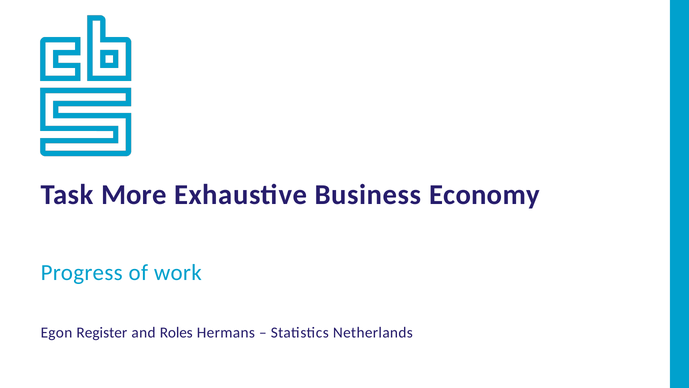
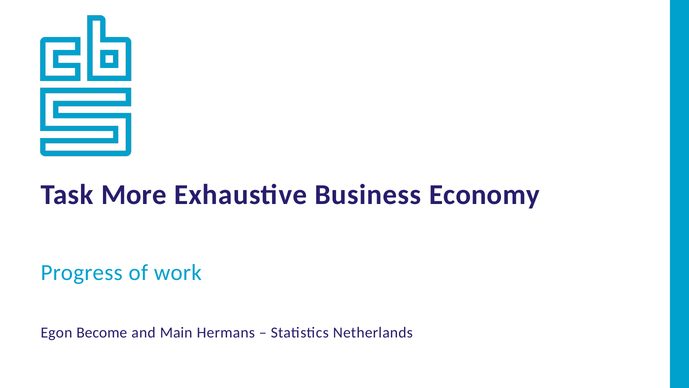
Register: Register -> Become (102, 332)
Roles: Roles -> Main (176, 332)
